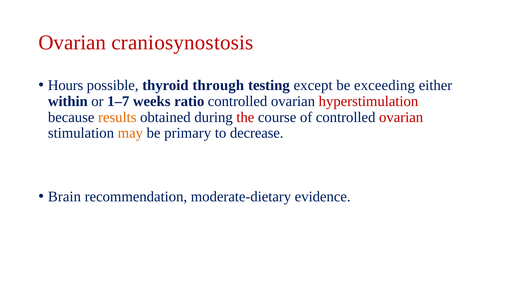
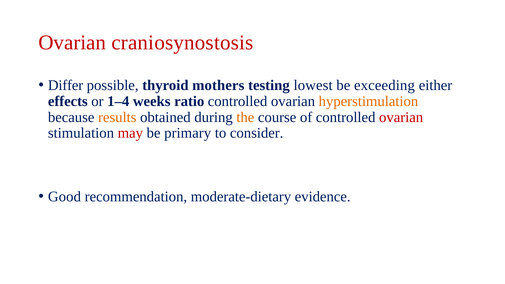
Hours: Hours -> Differ (66, 85)
through: through -> mothers (218, 85)
except: except -> lowest (313, 85)
within: within -> effects (68, 101)
1–7: 1–7 -> 1–4 (118, 101)
hyperstimulation colour: red -> orange (368, 101)
the colour: red -> orange (245, 117)
may colour: orange -> red (130, 133)
decrease: decrease -> consider (257, 133)
Brain: Brain -> Good (64, 197)
